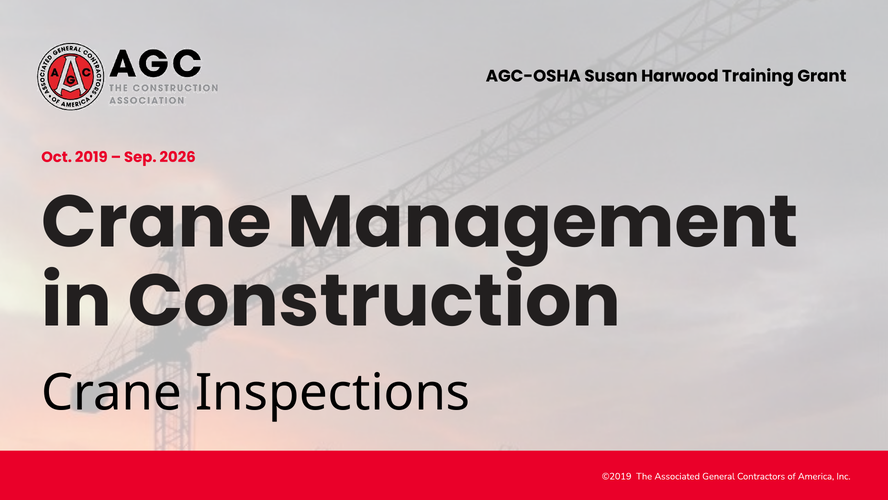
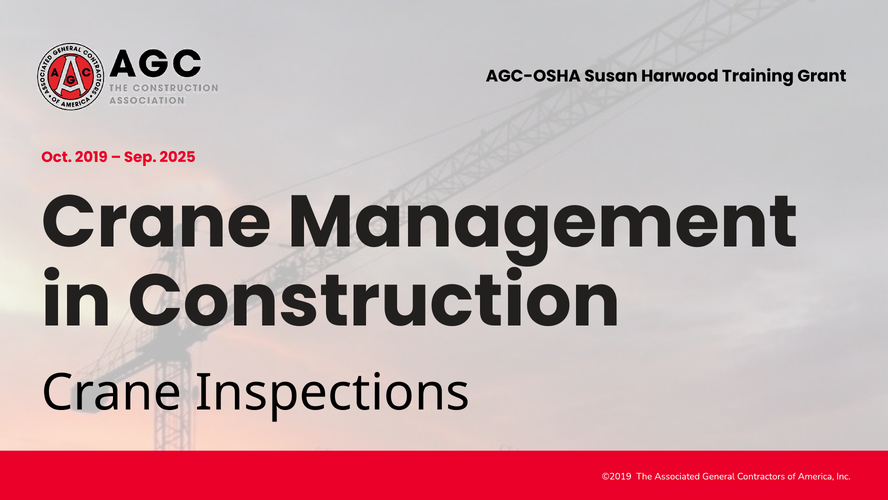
2026: 2026 -> 2025 (178, 157)
